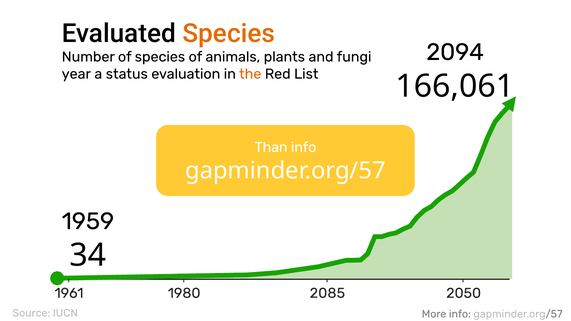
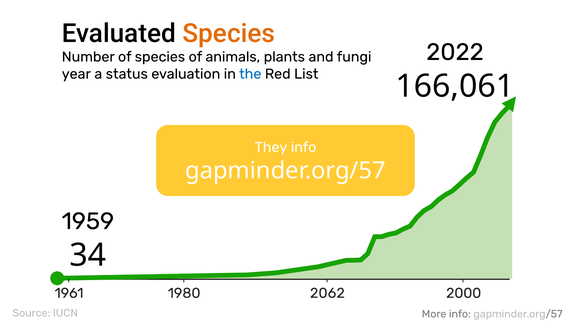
2094: 2094 -> 2022 (455, 52)
the colour: orange -> blue (250, 74)
Than: Than -> They (271, 147)
2085: 2085 -> 2062 (327, 293)
2050: 2050 -> 2000 (464, 293)
